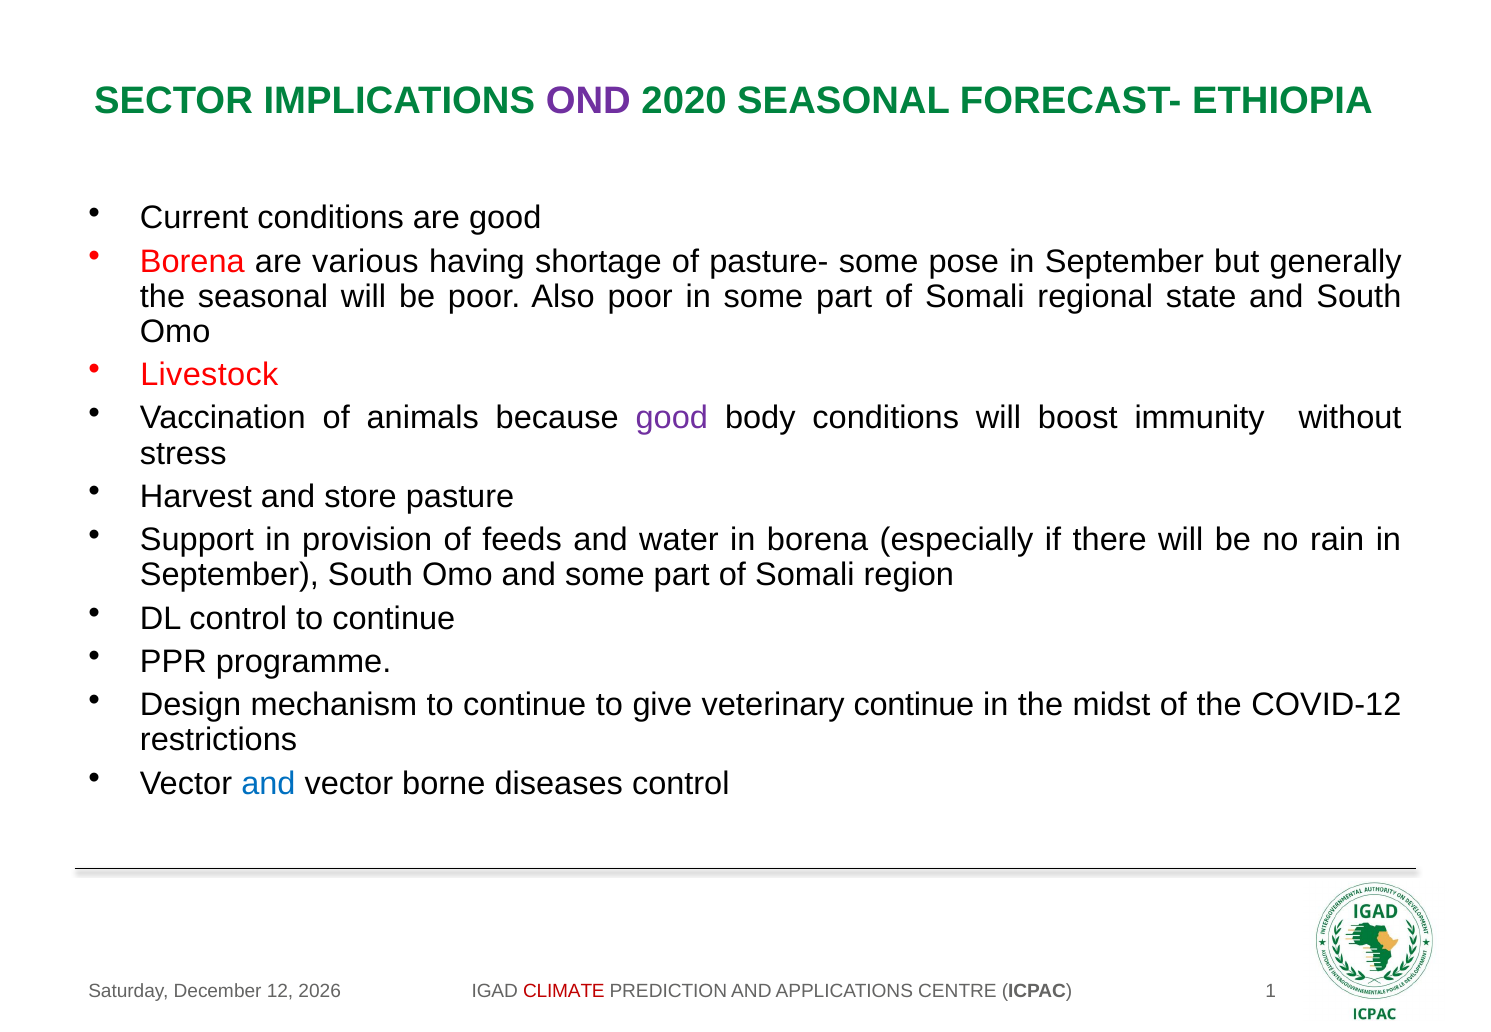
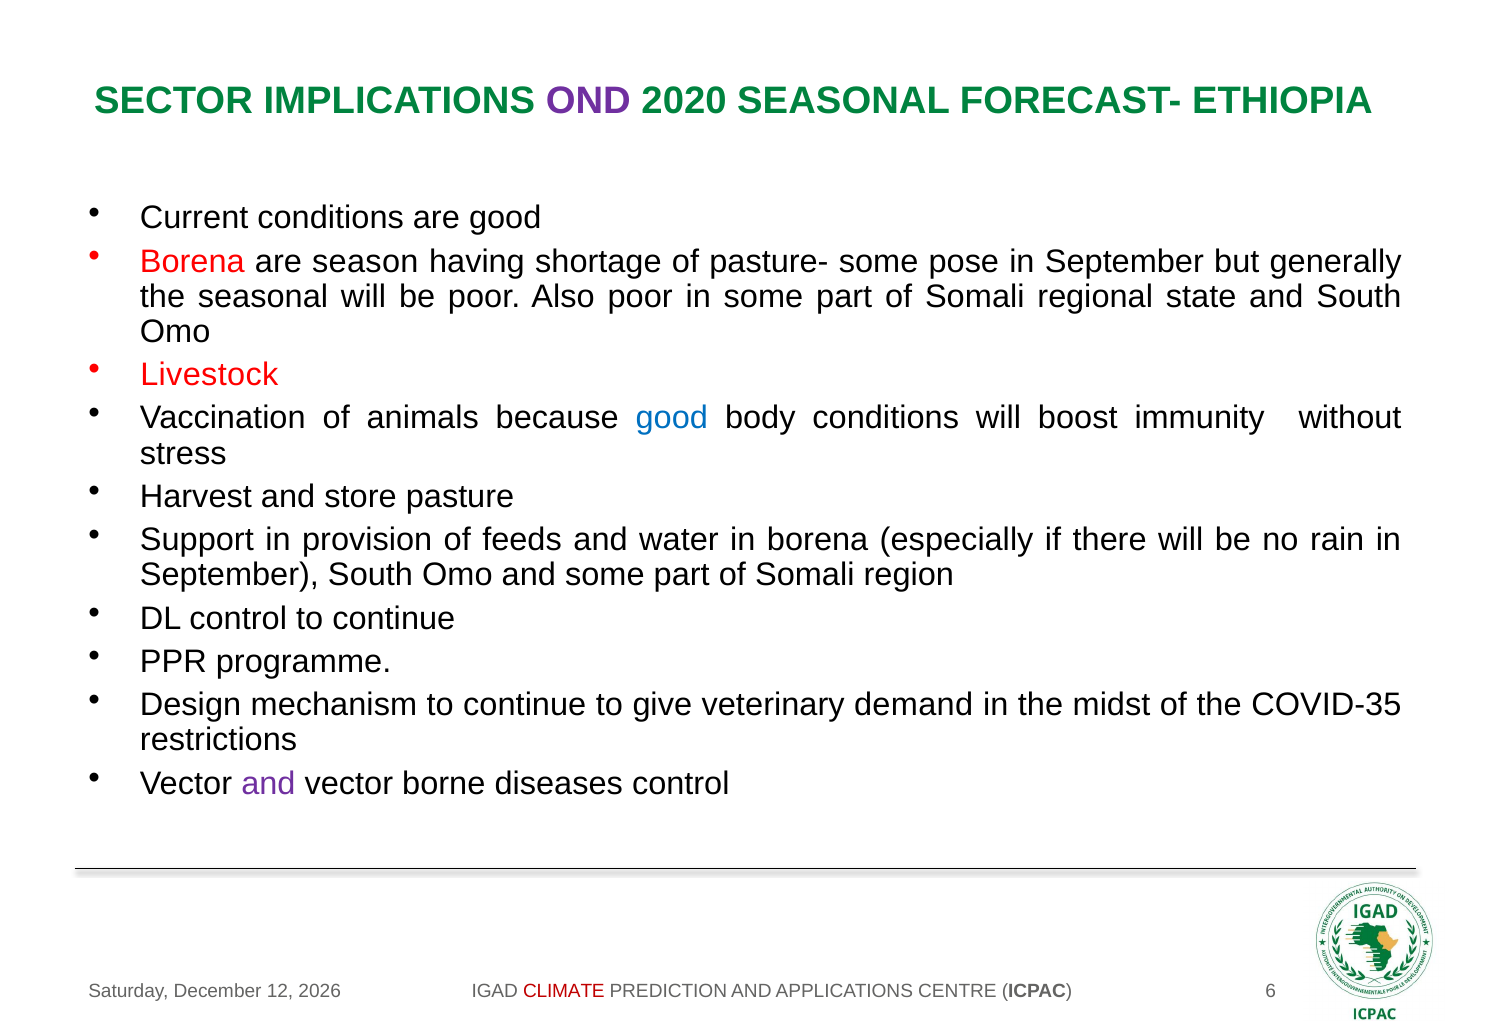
various: various -> season (365, 261)
good colour: purple -> blue (672, 418)
veterinary continue: continue -> demand (914, 705)
COVID-12: COVID-12 -> COVID-35 (1326, 705)
and colour: blue -> purple (268, 784)
1: 1 -> 6 (1271, 991)
